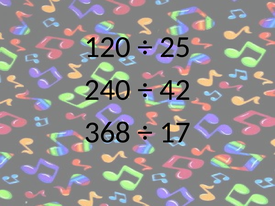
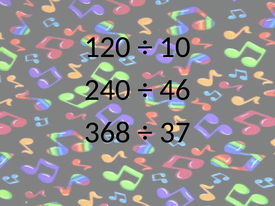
25: 25 -> 10 (175, 47)
42: 42 -> 46 (175, 90)
17: 17 -> 37 (175, 133)
